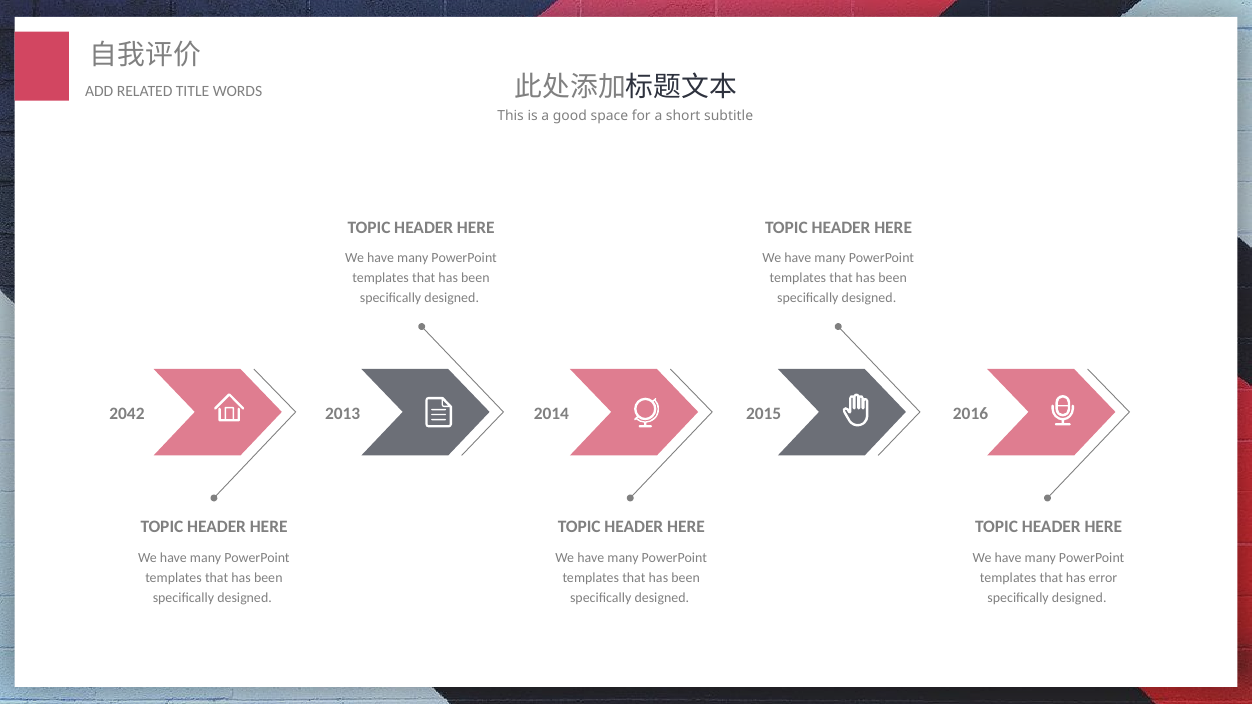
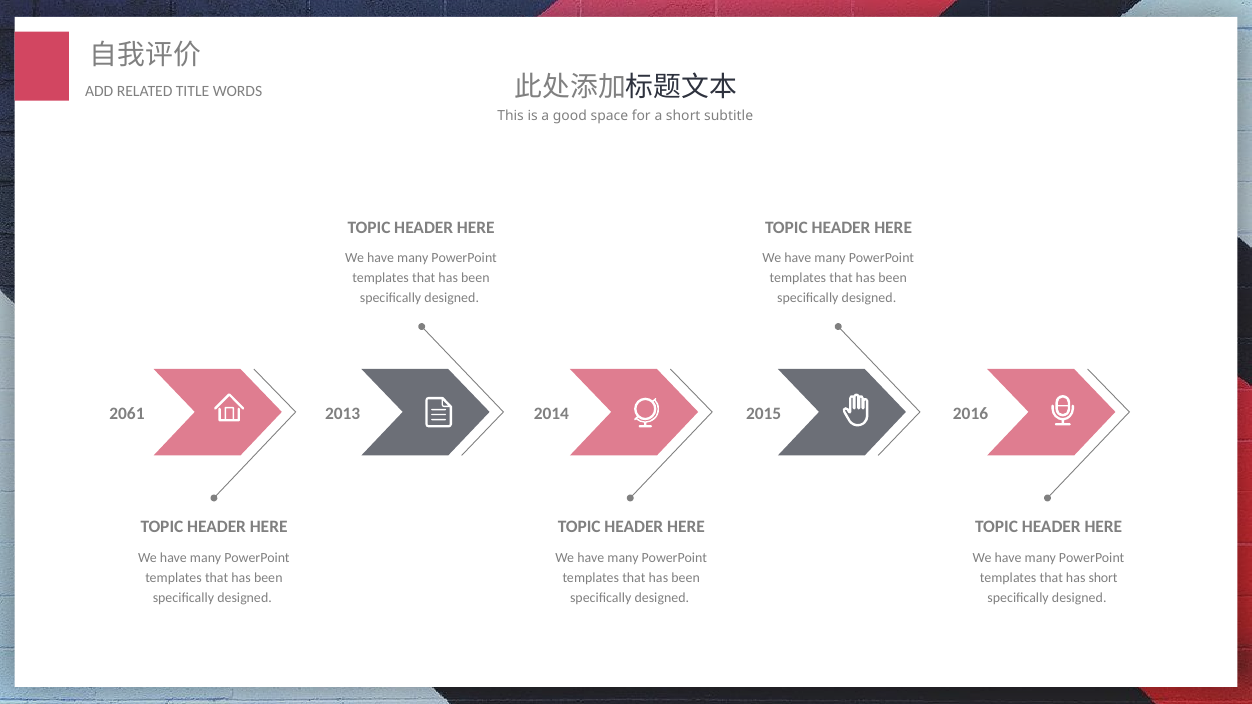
2042: 2042 -> 2061 (127, 414)
has error: error -> short (1103, 578)
